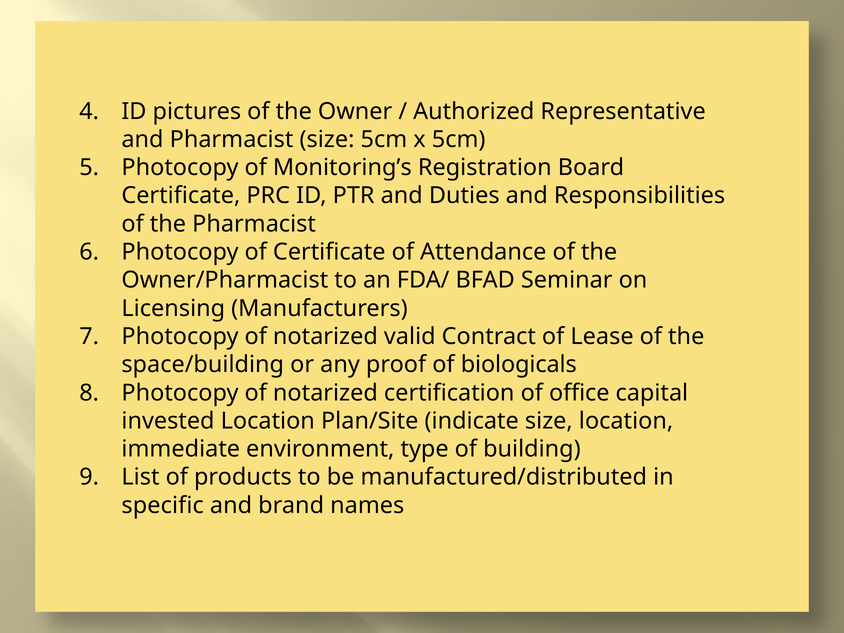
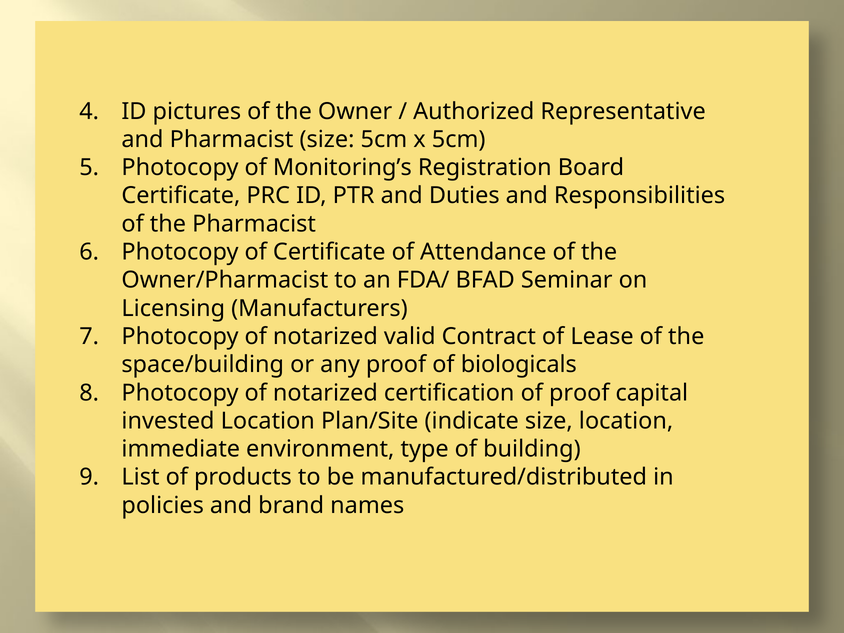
of office: office -> proof (579, 393)
specific: specific -> policies (163, 505)
